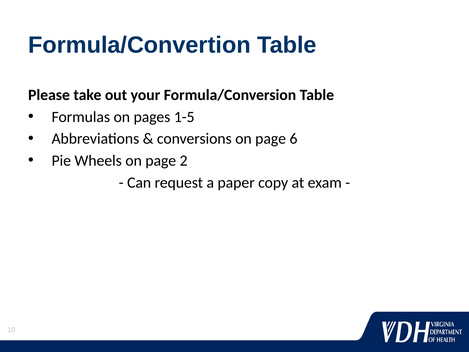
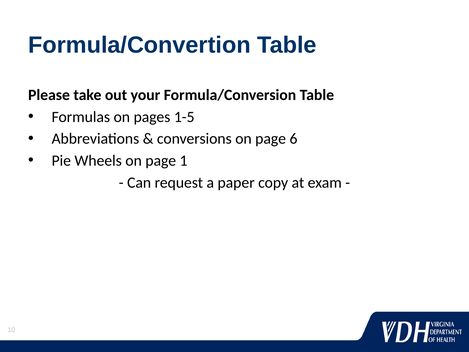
2: 2 -> 1 (184, 161)
